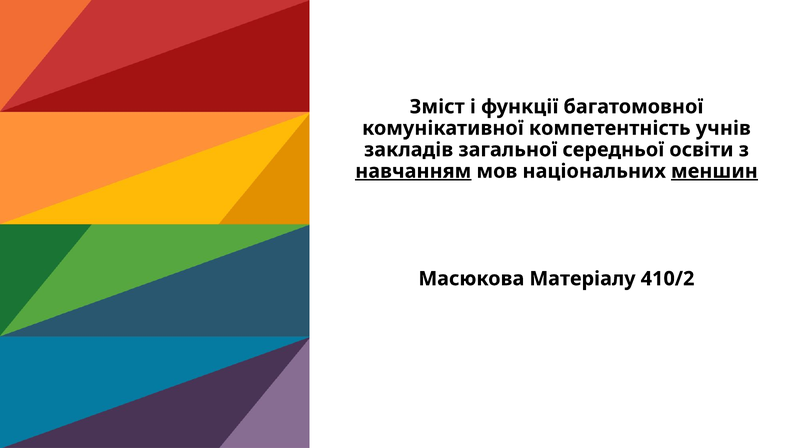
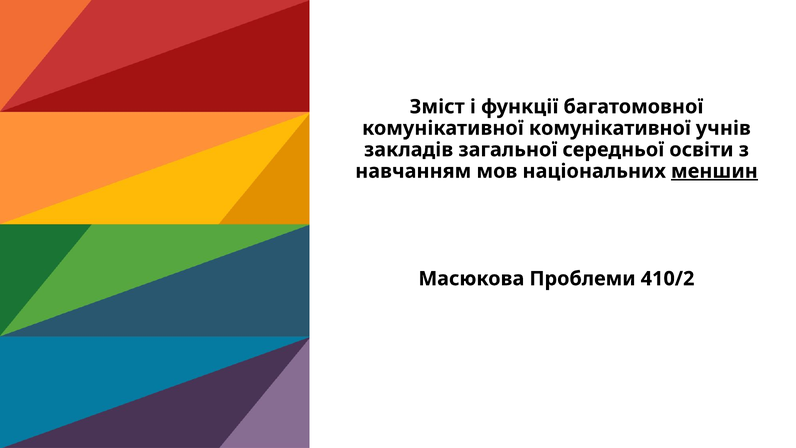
комунікативної компетентність: компетентність -> комунікативної (610, 128)
навчанням underline: present -> none (413, 171)
Матеріалу: Матеріалу -> Проблеми (583, 279)
